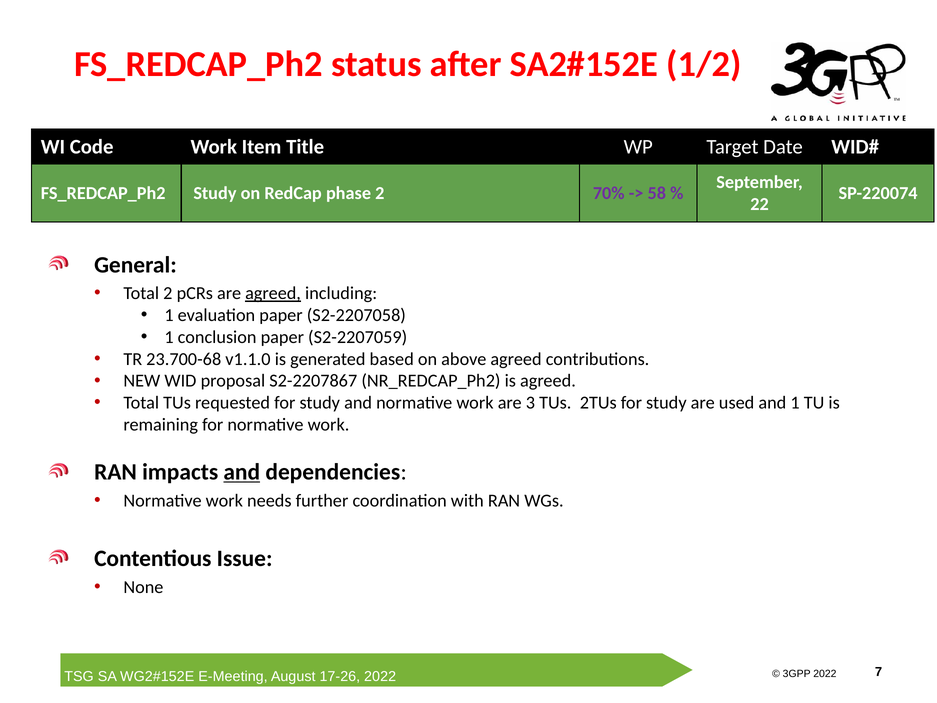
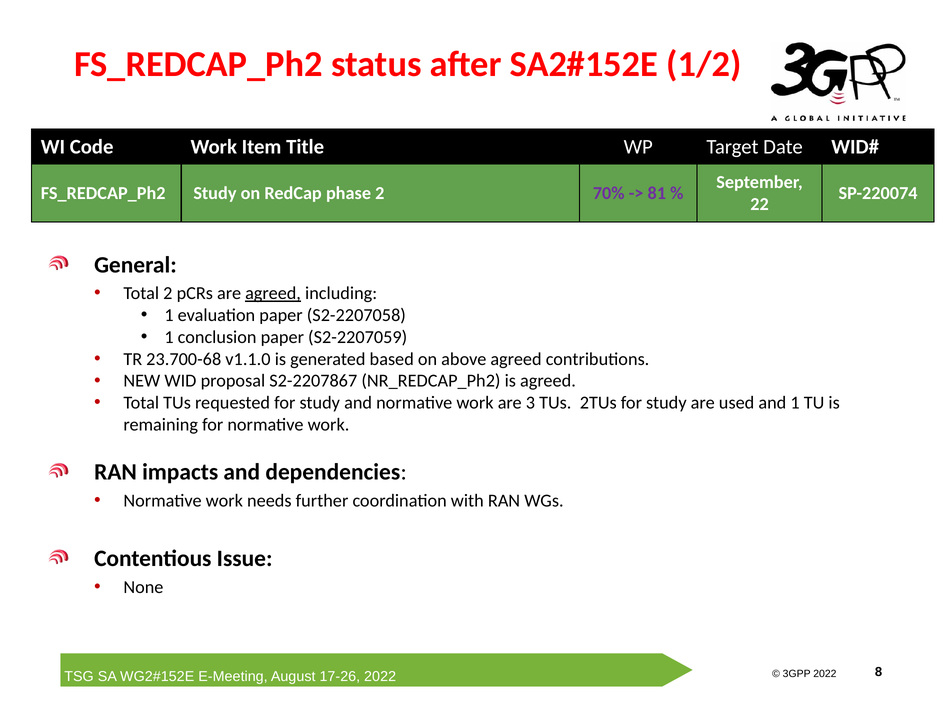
58: 58 -> 81 (657, 193)
and underline: present -> none (242, 472)
7: 7 -> 8 (879, 672)
